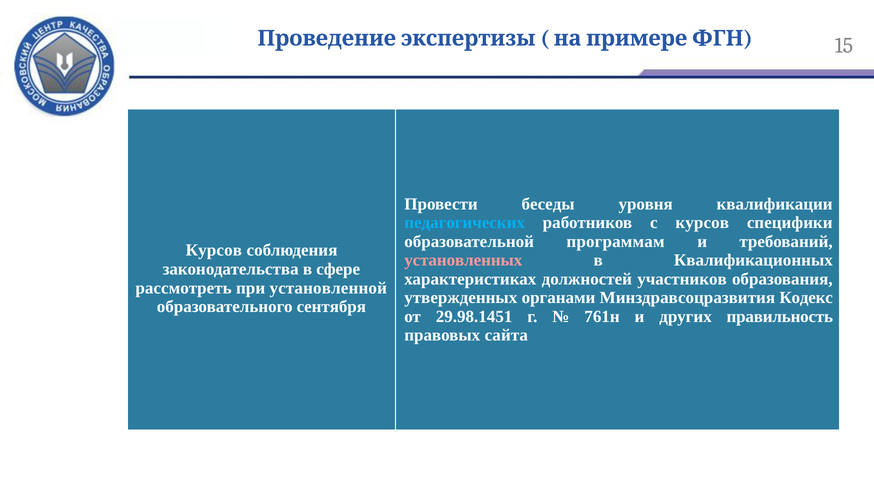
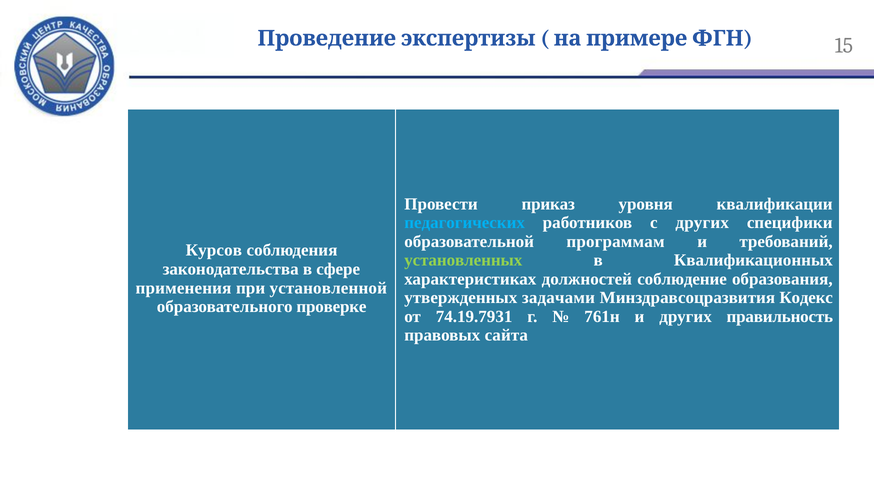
беседы: беседы -> приказ (548, 204)
с курсов: курсов -> других (702, 223)
установленных colour: pink -> light green (463, 261)
участников: участников -> соблюдение (682, 279)
рассмотреть: рассмотреть -> применения (183, 288)
органами: органами -> задачами (558, 298)
сентября: сентября -> проверке (331, 307)
29.98.1451: 29.98.1451 -> 74.19.7931 (474, 317)
